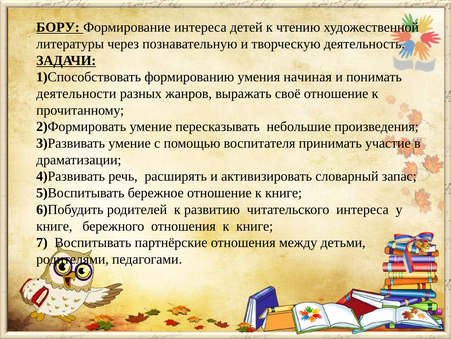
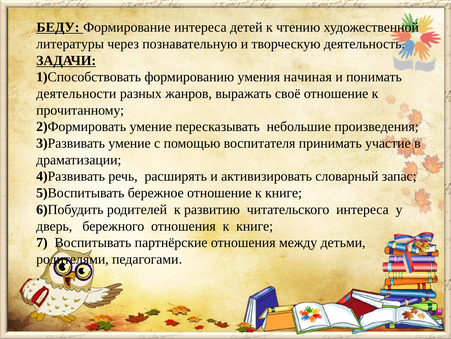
БОРУ: БОРУ -> БЕДУ (58, 27)
книге: книге -> дверь (54, 226)
